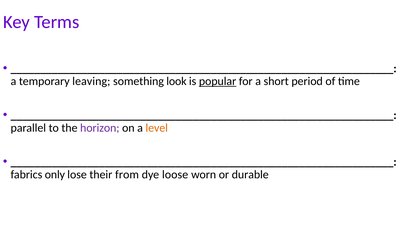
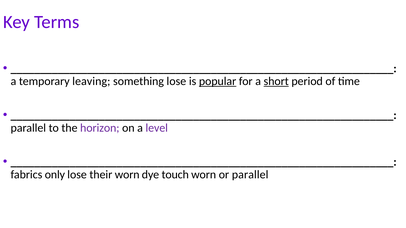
something look: look -> lose (176, 81)
short underline: none -> present (276, 81)
level colour: orange -> purple (157, 128)
their from: from -> worn (127, 175)
loose: loose -> touch (175, 175)
or durable: durable -> parallel (250, 175)
